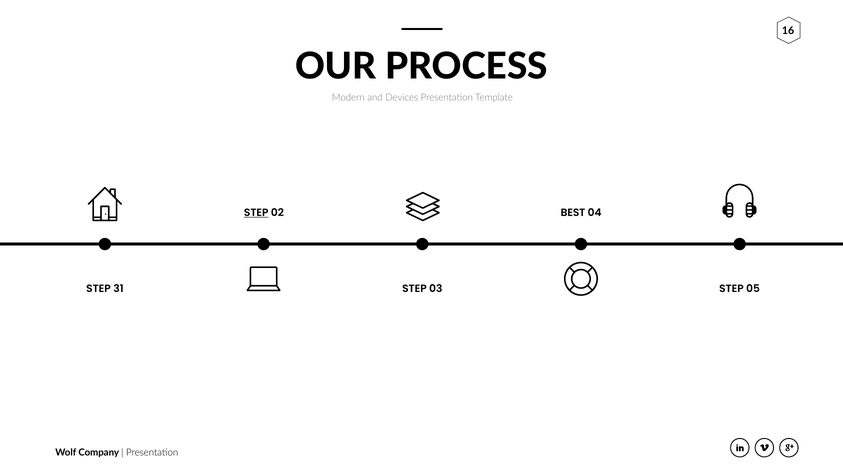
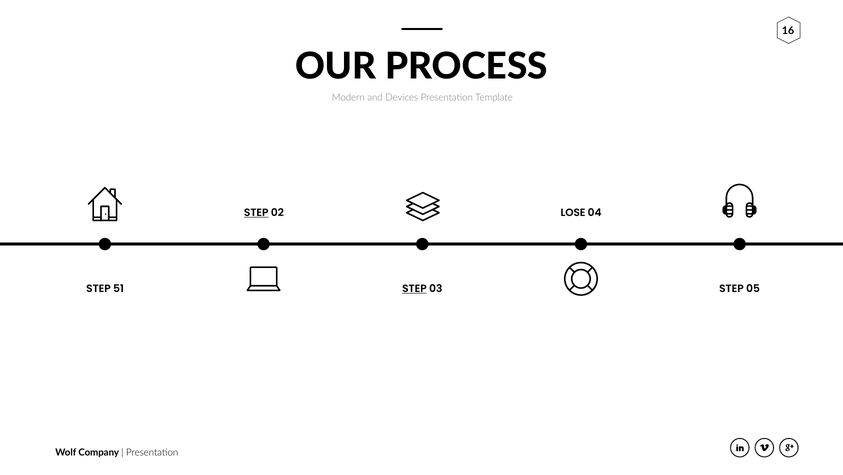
BEST: BEST -> LOSE (573, 213)
31: 31 -> 51 (119, 288)
STEP underline: none -> present (414, 288)
